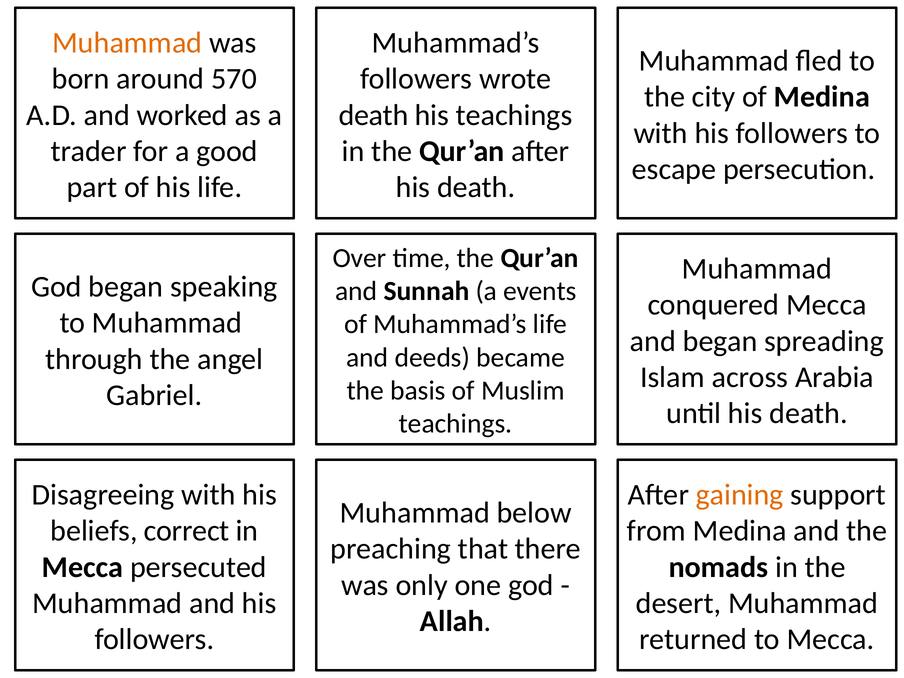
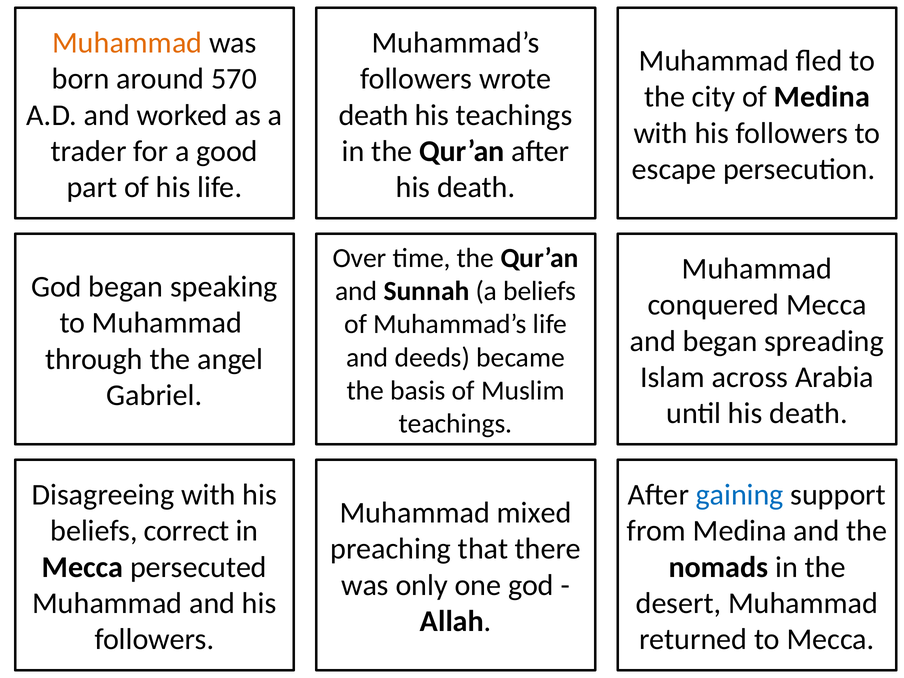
a events: events -> beliefs (540, 291)
gaining colour: orange -> blue (740, 495)
below: below -> mixed (534, 513)
